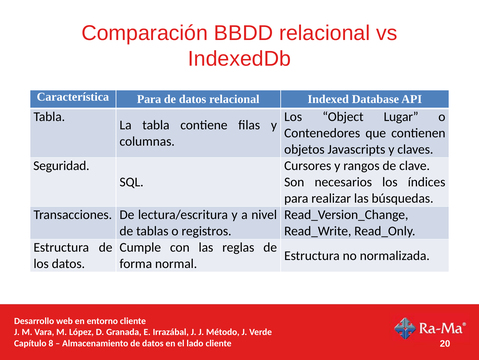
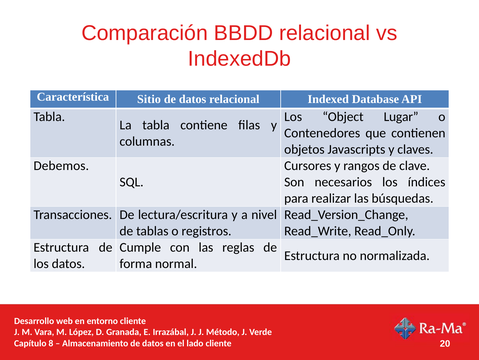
Característica Para: Para -> Sitio (149, 99)
Seguridad: Seguridad -> Debemos (61, 166)
